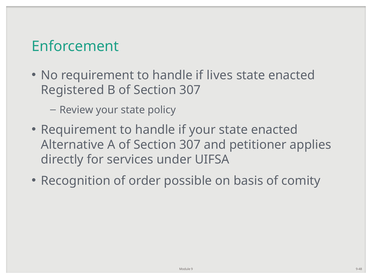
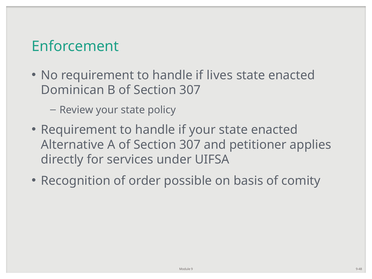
Registered: Registered -> Dominican (73, 90)
